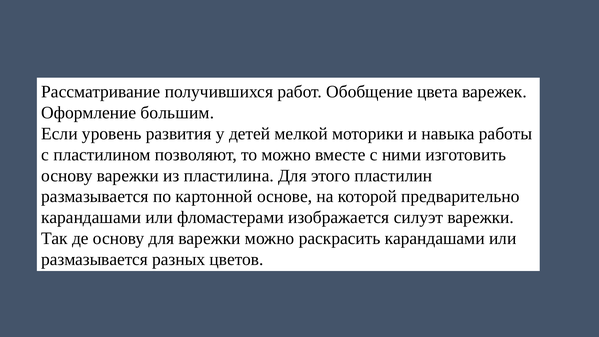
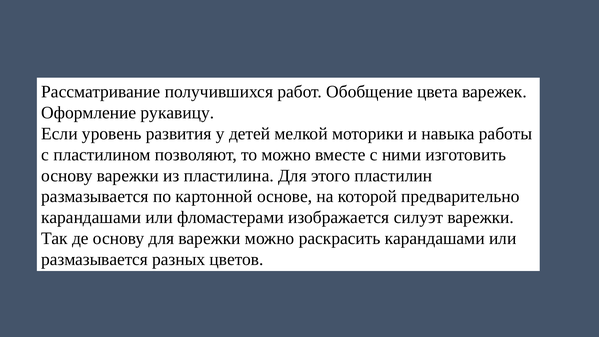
большим: большим -> рукавицу (177, 113)
